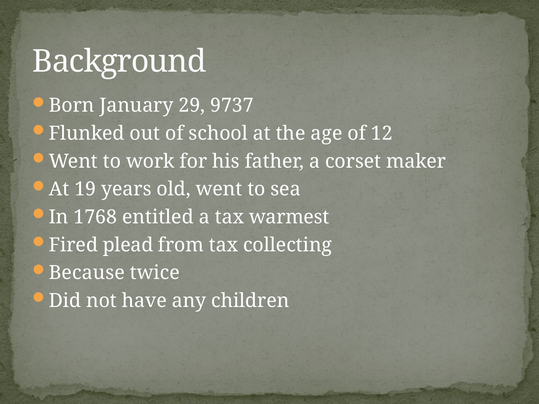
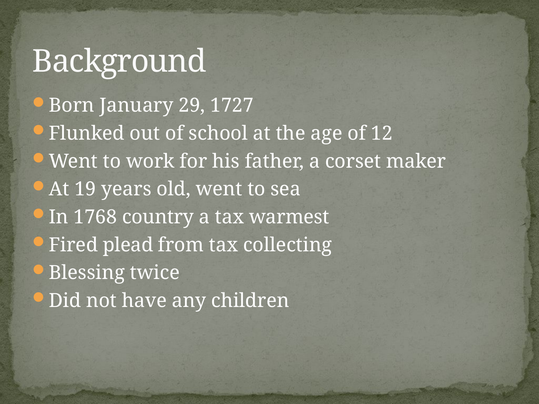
9737: 9737 -> 1727 (232, 106)
entitled: entitled -> country (158, 217)
Because: Because -> Blessing (87, 273)
